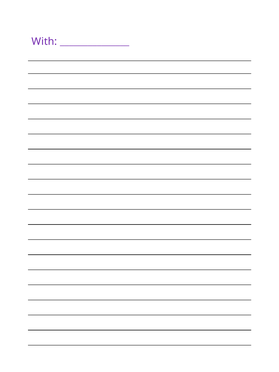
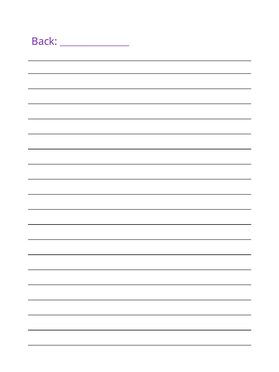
With: With -> Back (44, 42)
